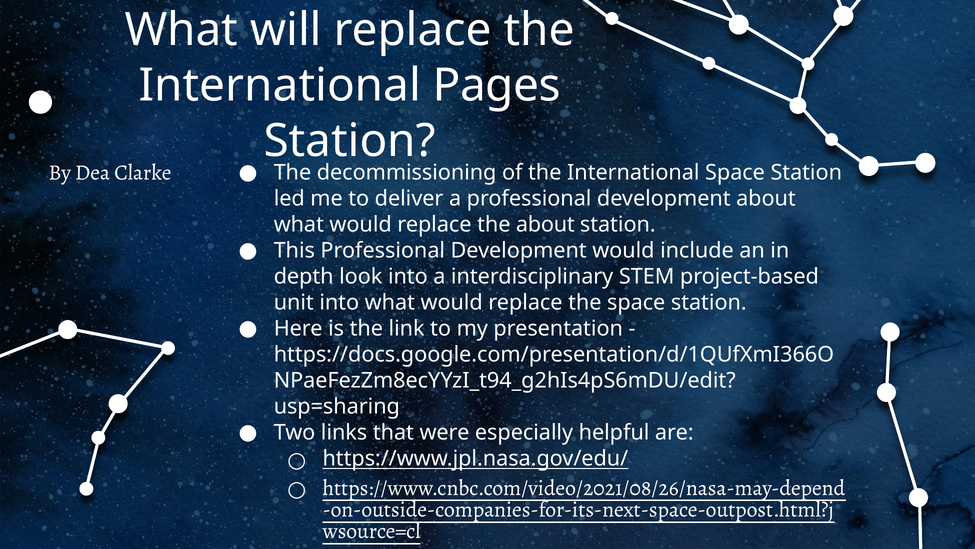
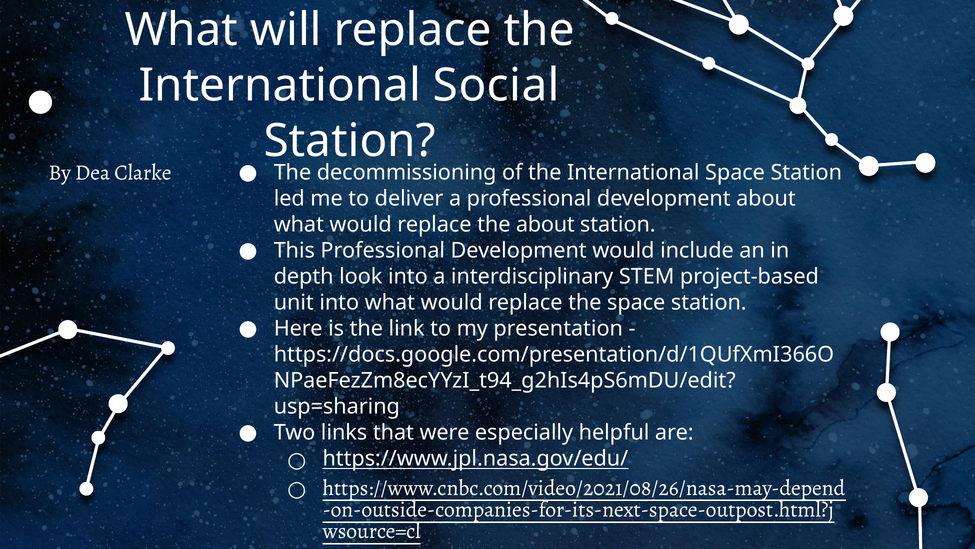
Pages: Pages -> Social (496, 85)
